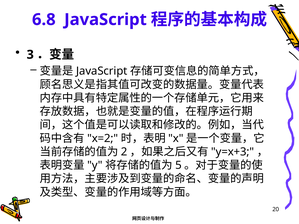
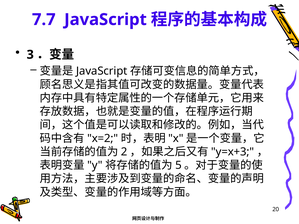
6.8: 6.8 -> 7.7 (44, 20)
